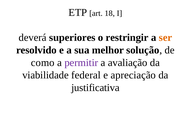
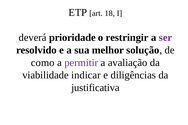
superiores: superiores -> prioridade (72, 38)
ser colour: orange -> purple (166, 38)
federal: federal -> indicar (86, 75)
apreciação: apreciação -> diligências (133, 75)
